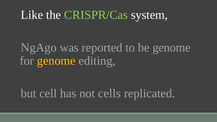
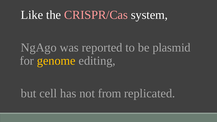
CRISPR/Cas colour: light green -> pink (96, 15)
be genome: genome -> plasmid (172, 48)
cells: cells -> from (110, 93)
